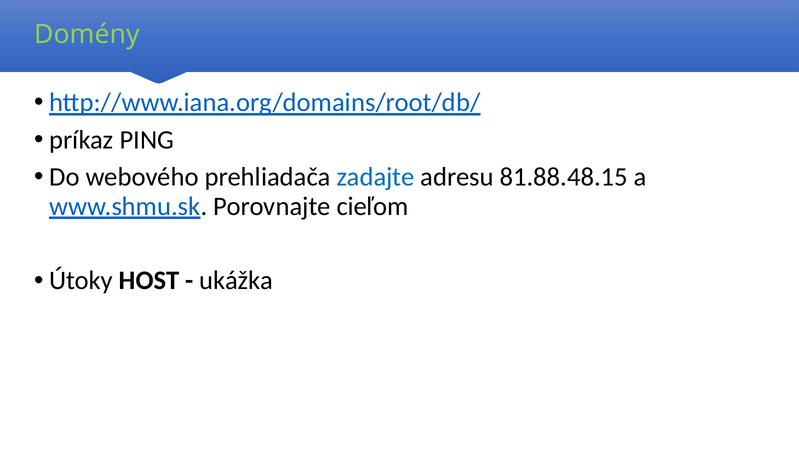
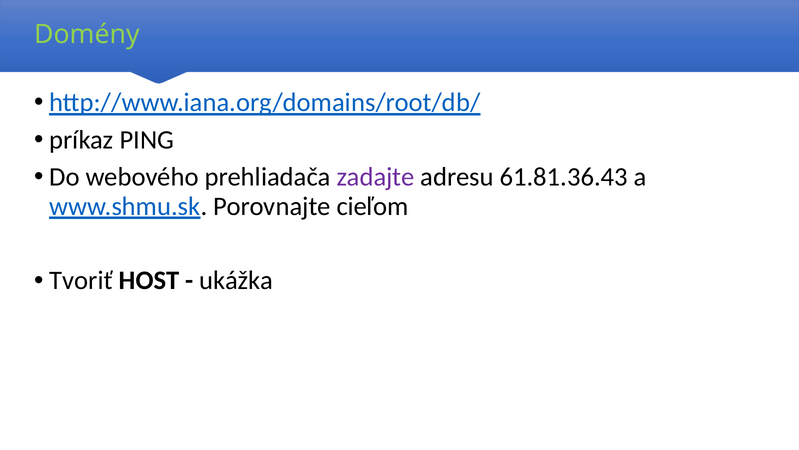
zadajte colour: blue -> purple (376, 177)
81.88.48.15: 81.88.48.15 -> 61.81.36.43 (564, 177)
Útoky: Útoky -> Tvoriť (81, 280)
